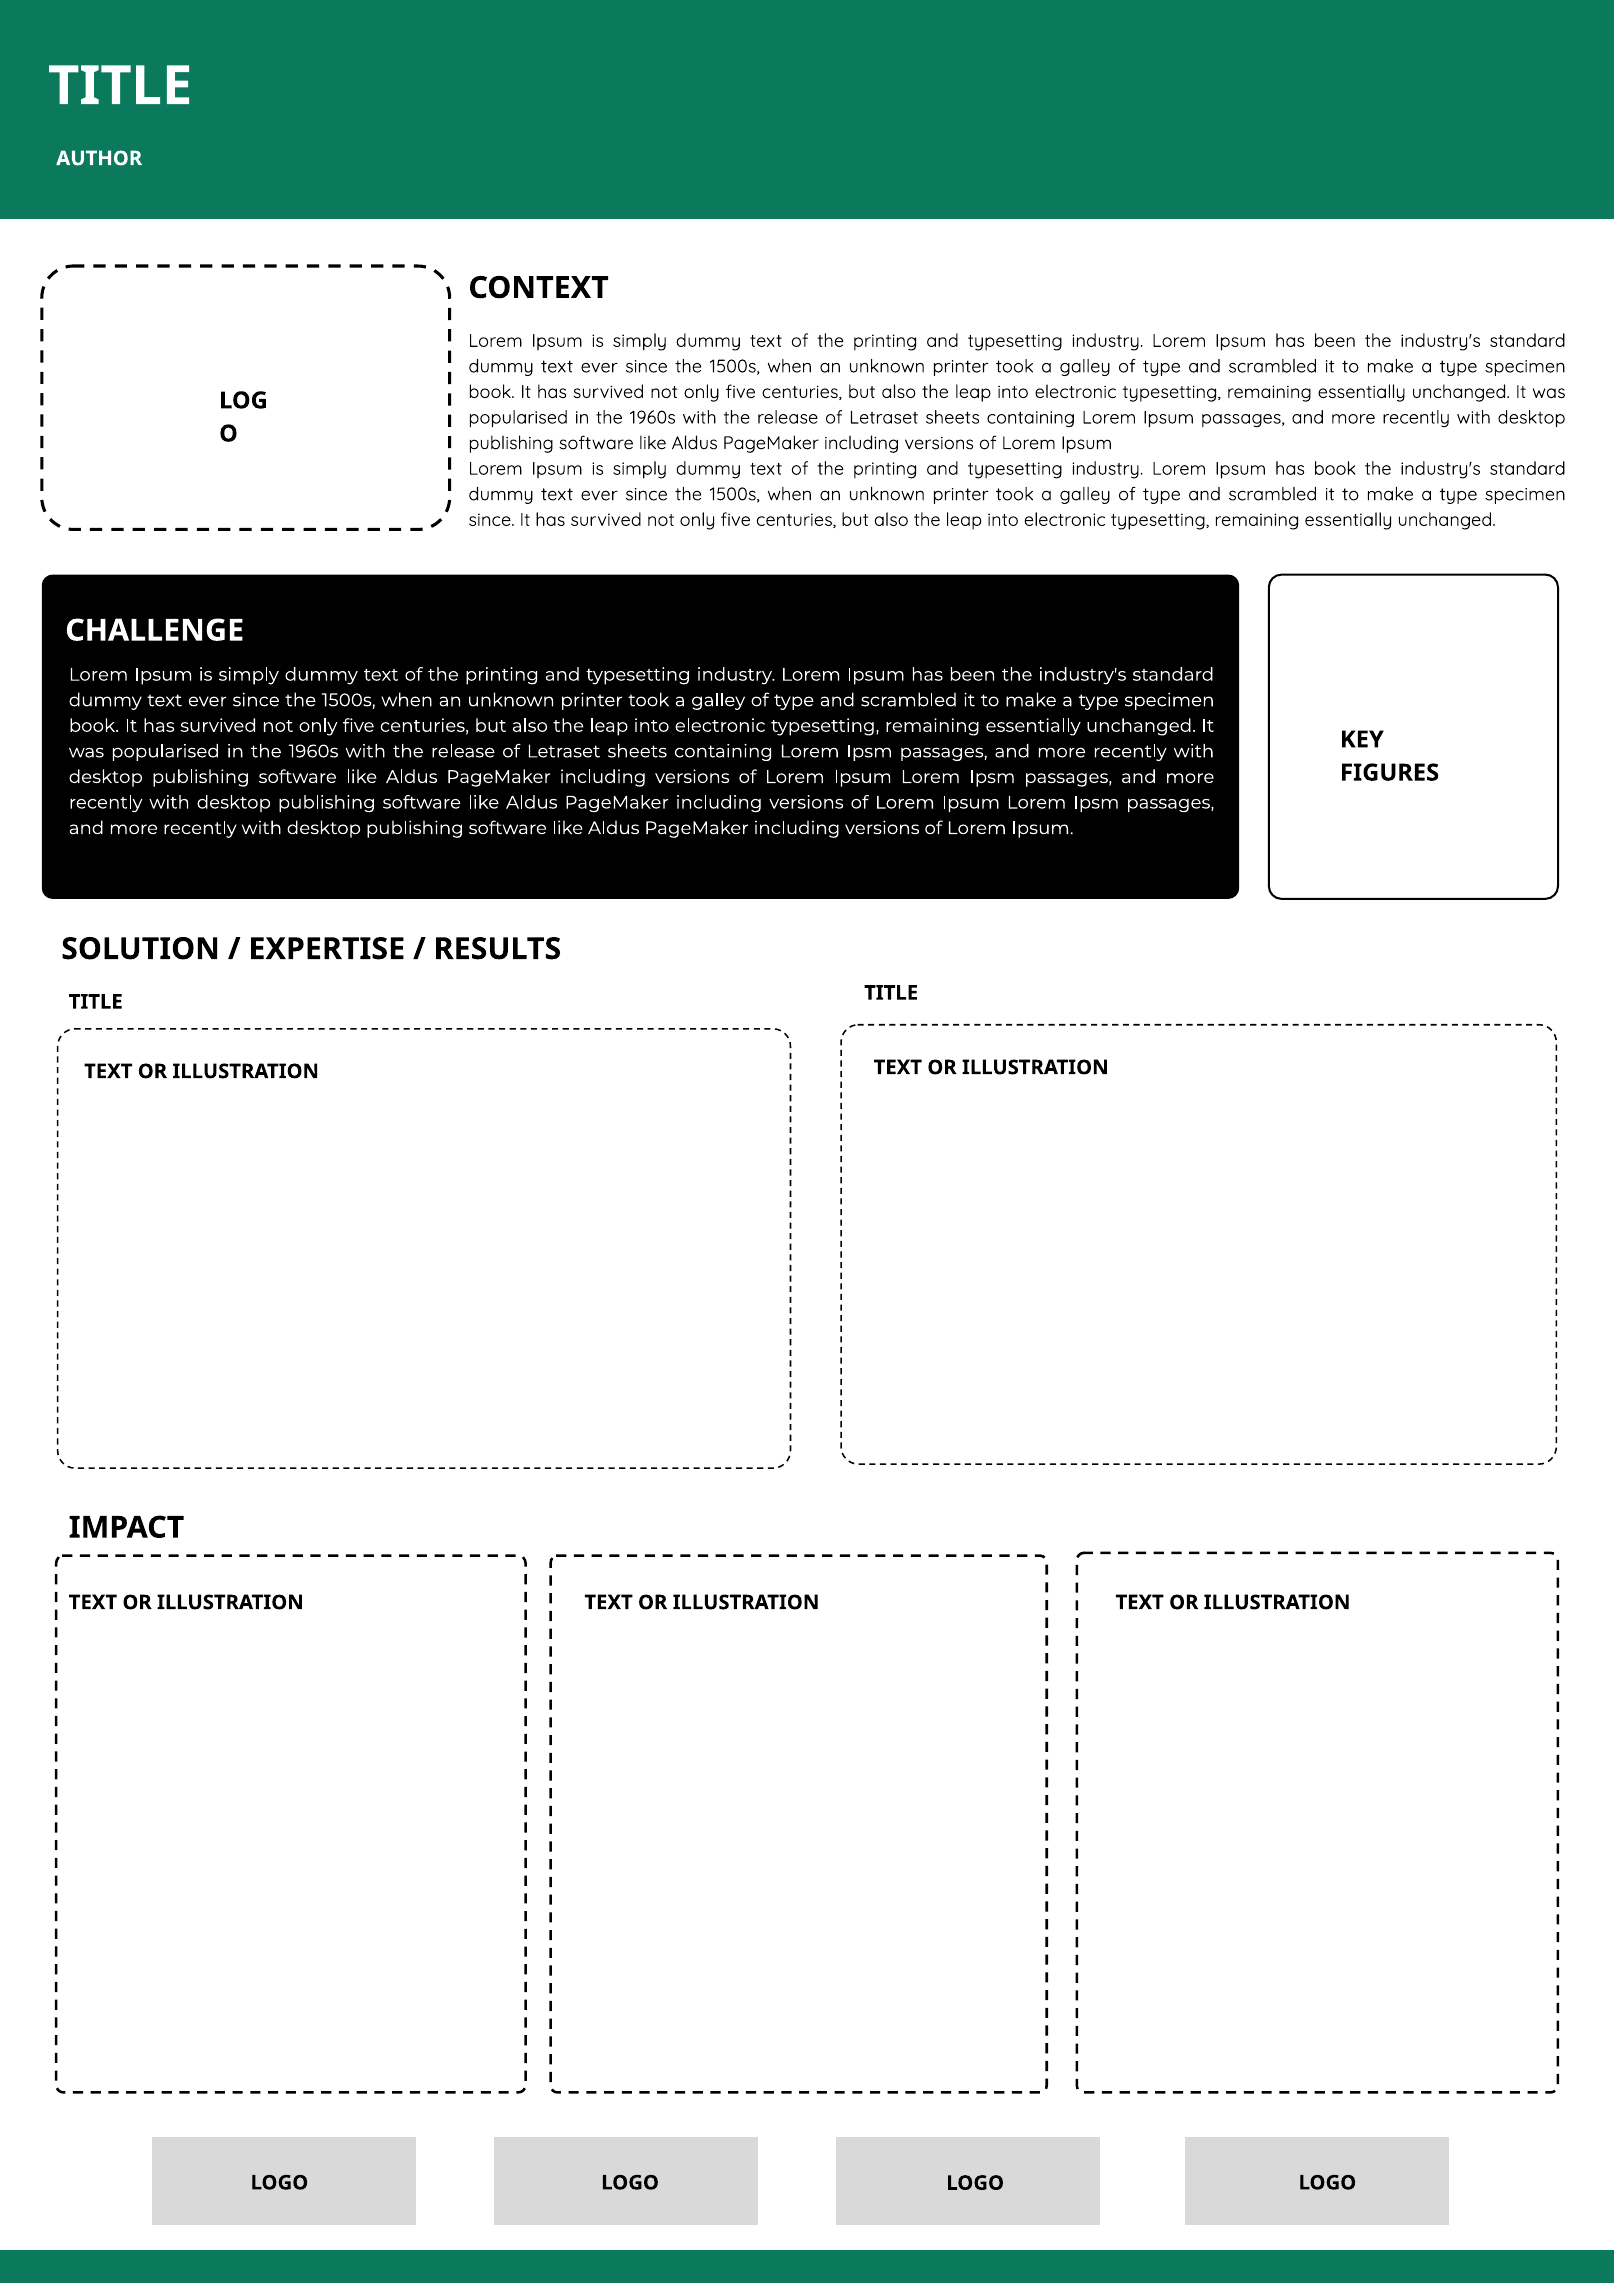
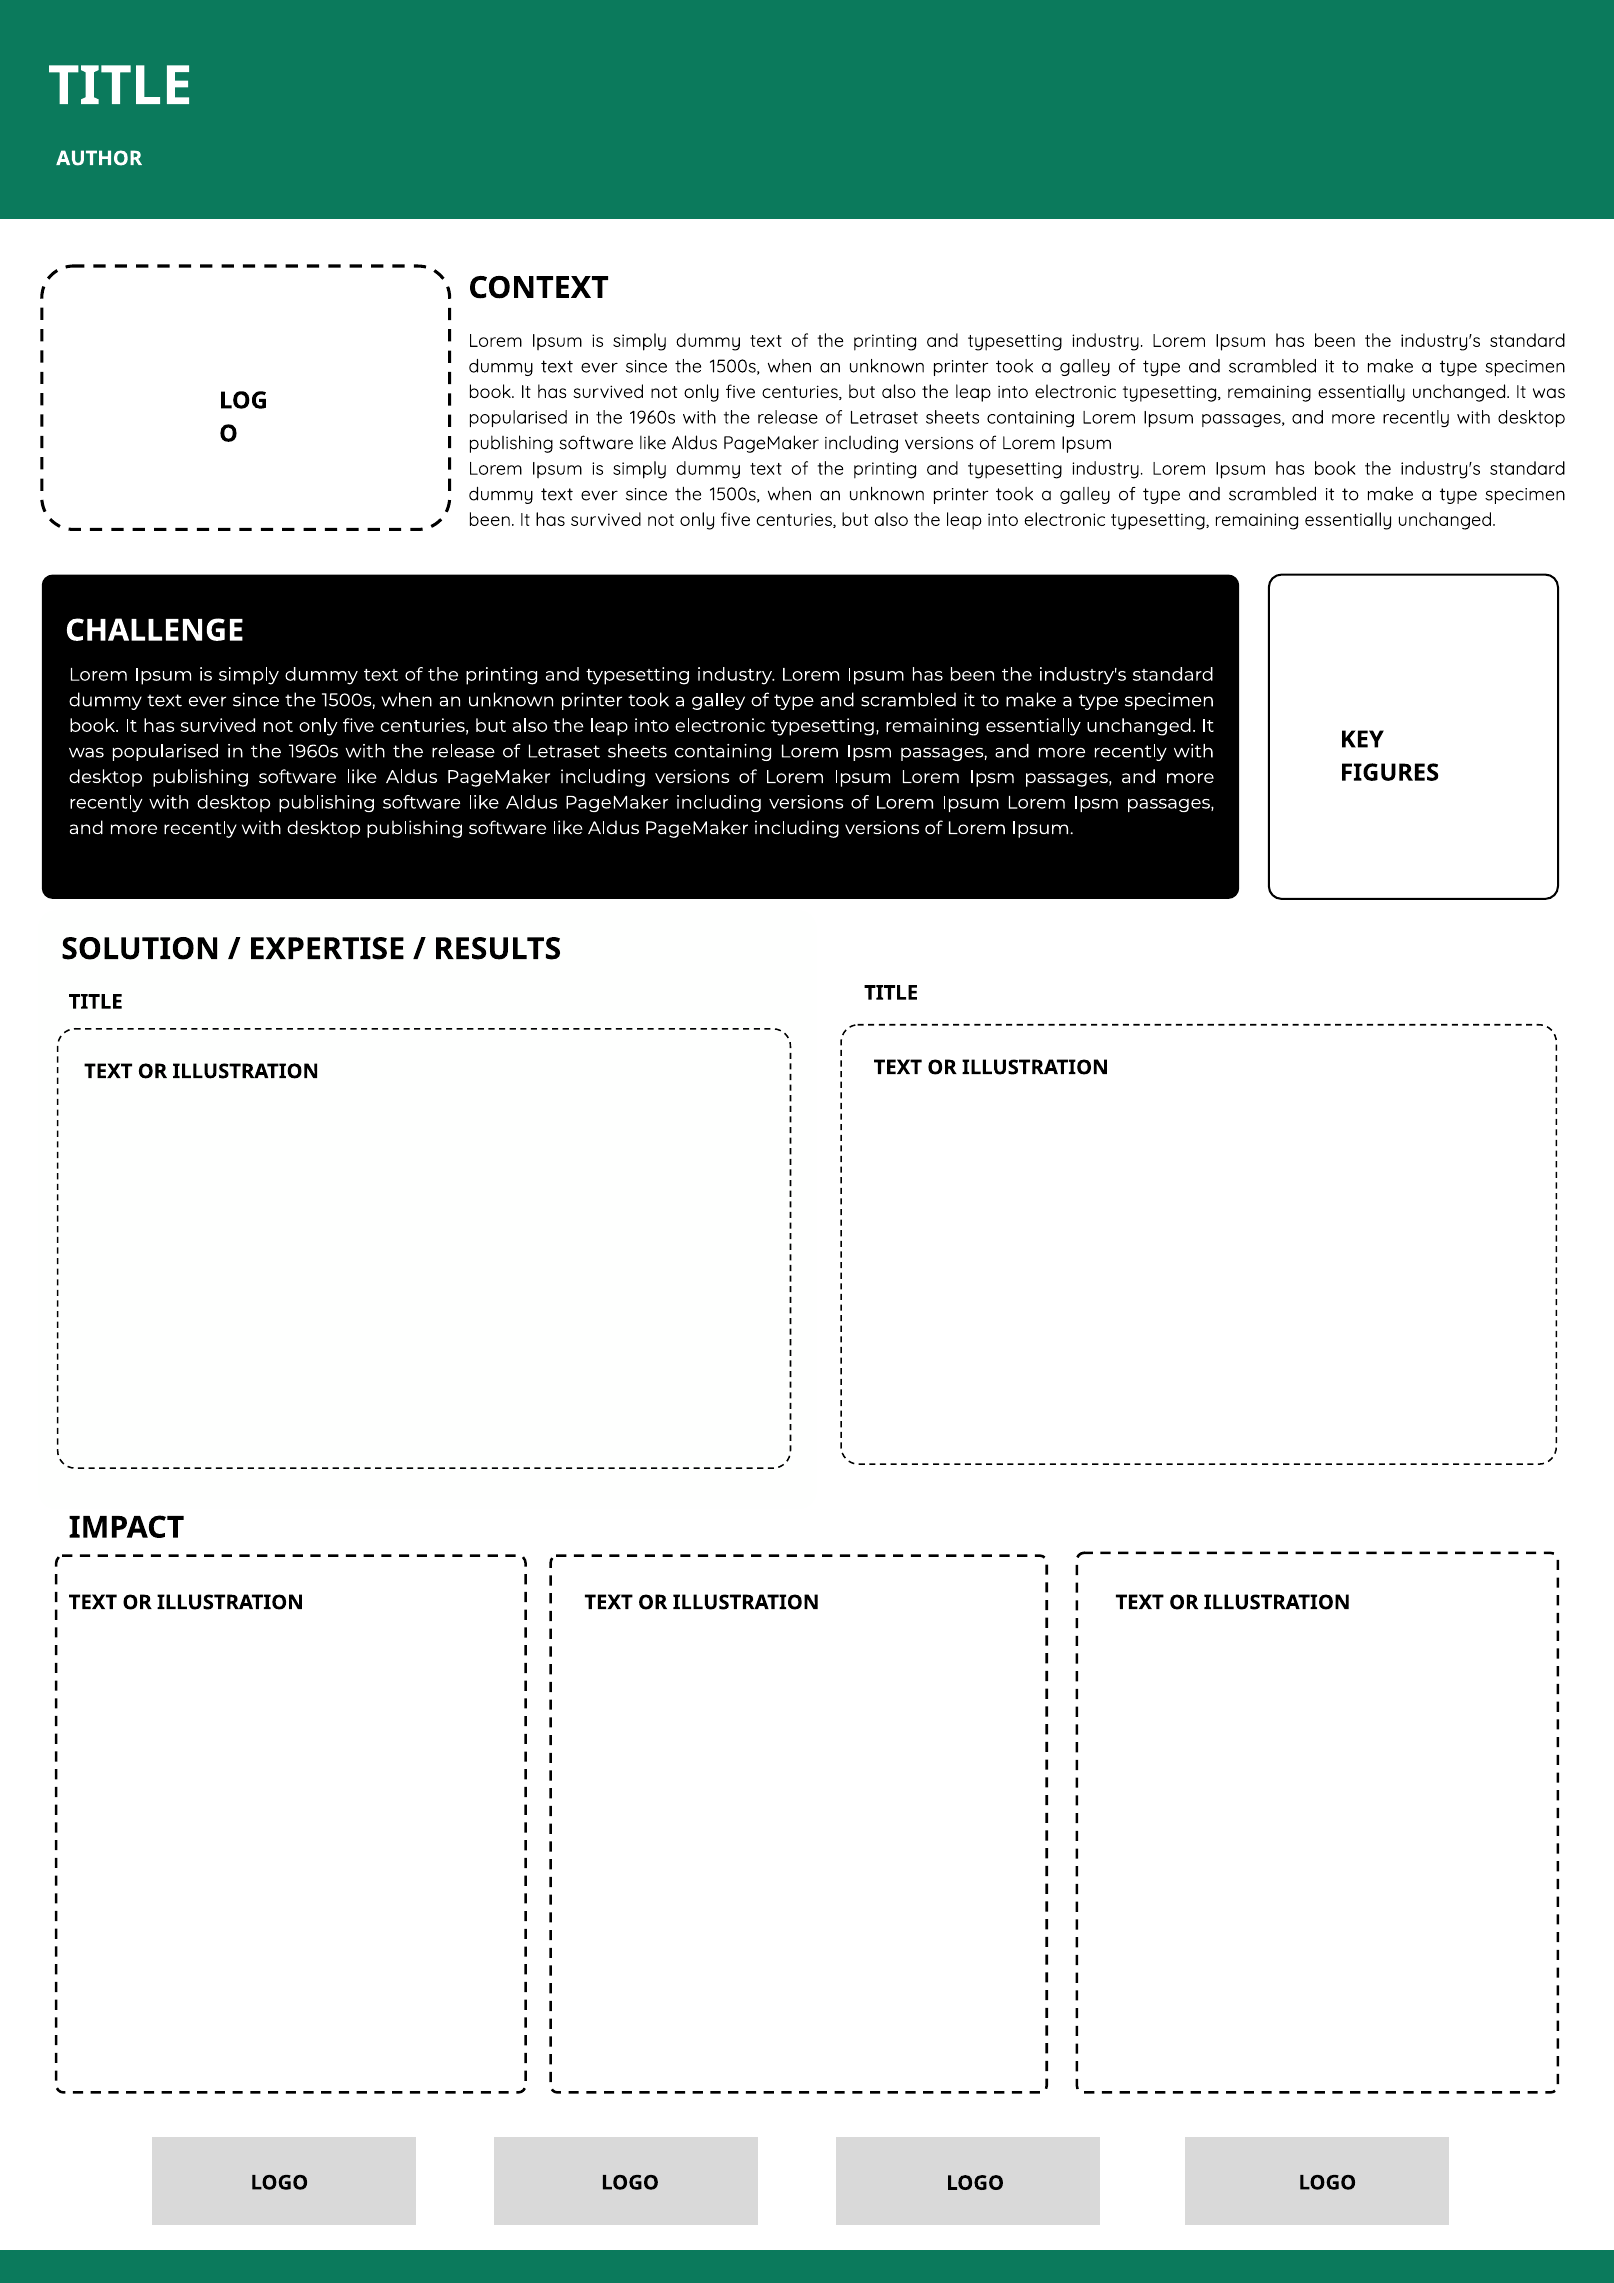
since: since -> been (491, 520)
